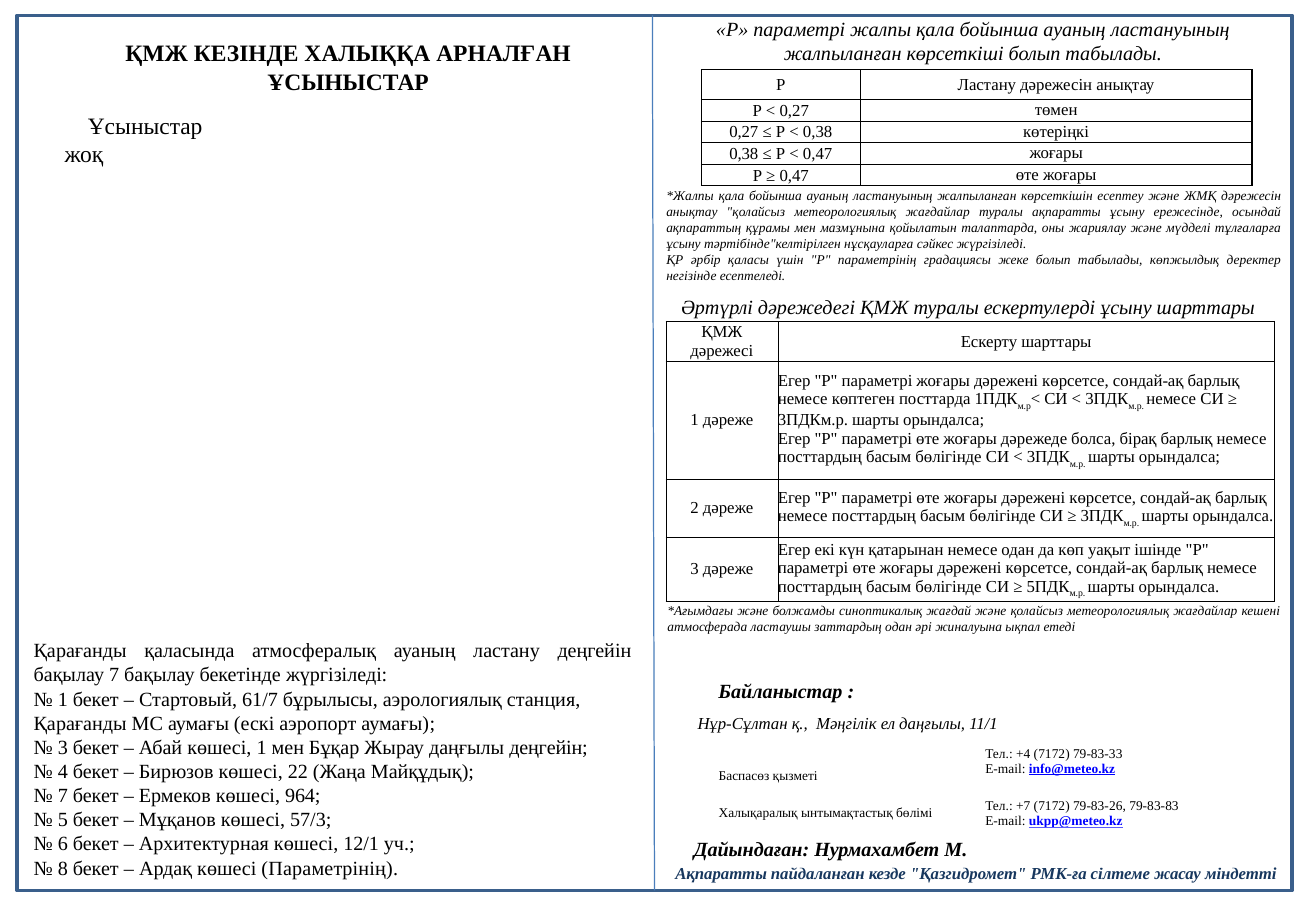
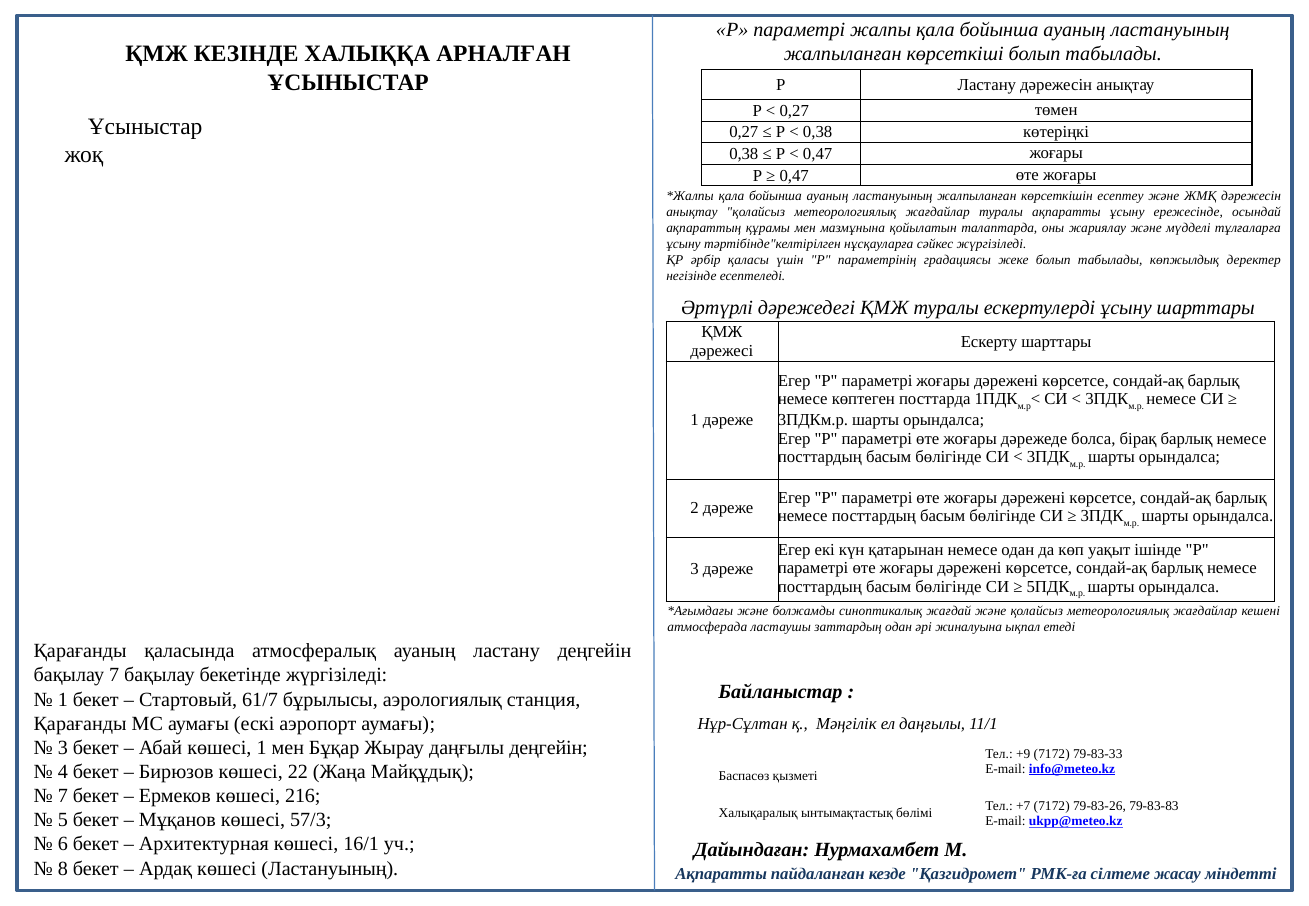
+4: +4 -> +9 (1023, 754)
964: 964 -> 216 (303, 796)
12/1: 12/1 -> 16/1 (361, 845)
көшесі Параметрінің: Параметрінің -> Ластануының (330, 869)
